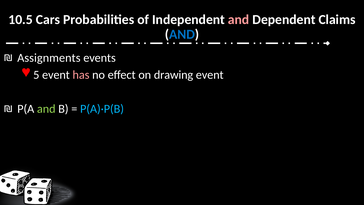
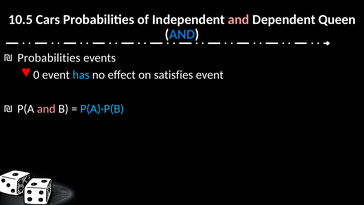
Claims: Claims -> Queen (337, 20)
Assignments: Assignments -> Probabilities (49, 58)
5: 5 -> 0 (36, 75)
has colour: pink -> light blue (81, 75)
drawing: drawing -> satisfies (174, 75)
and colour: light green -> pink (46, 109)
